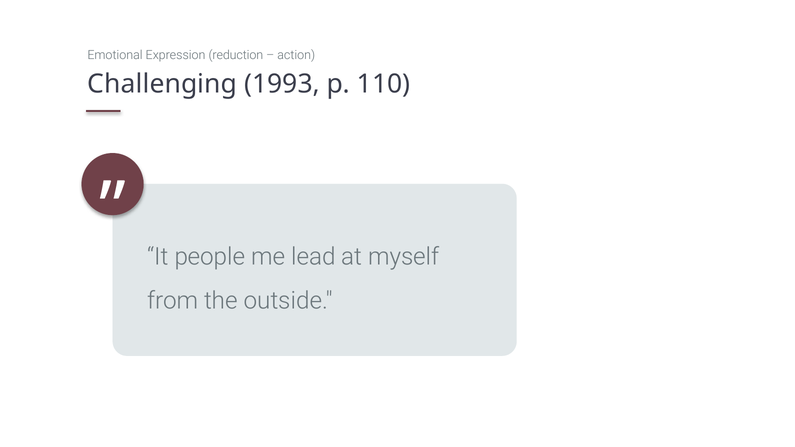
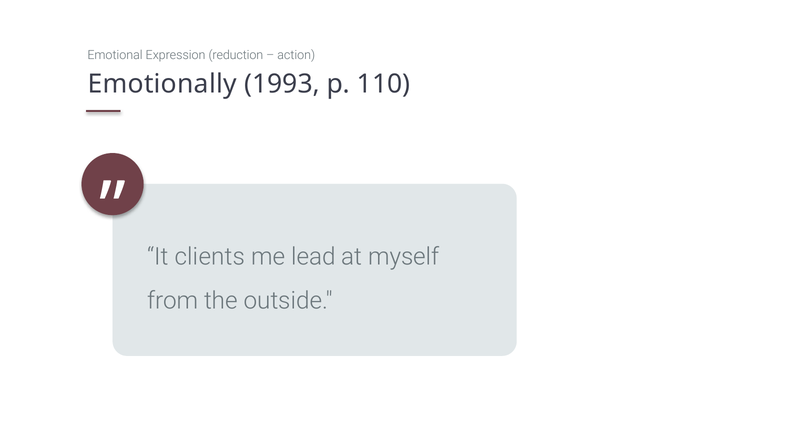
Challenging: Challenging -> Emotionally (162, 84)
people: people -> clients (210, 257)
